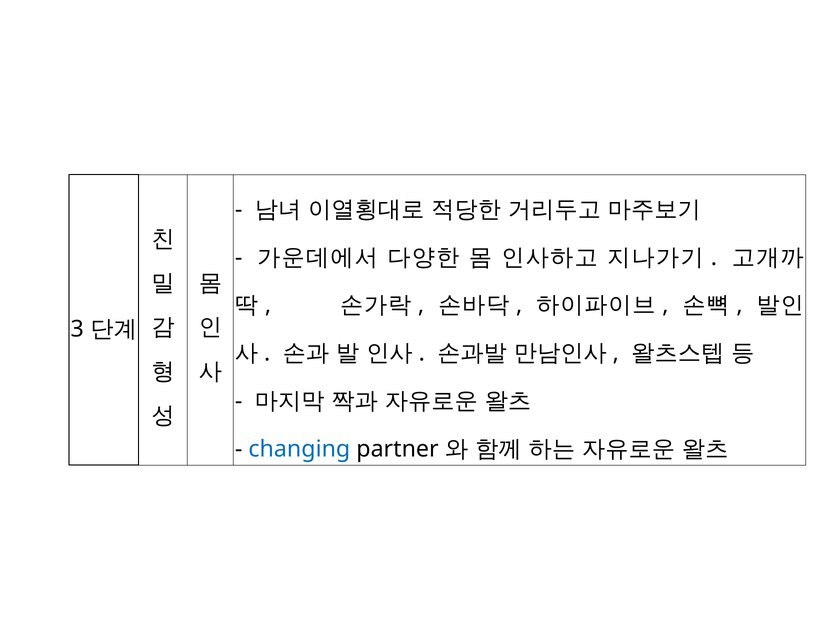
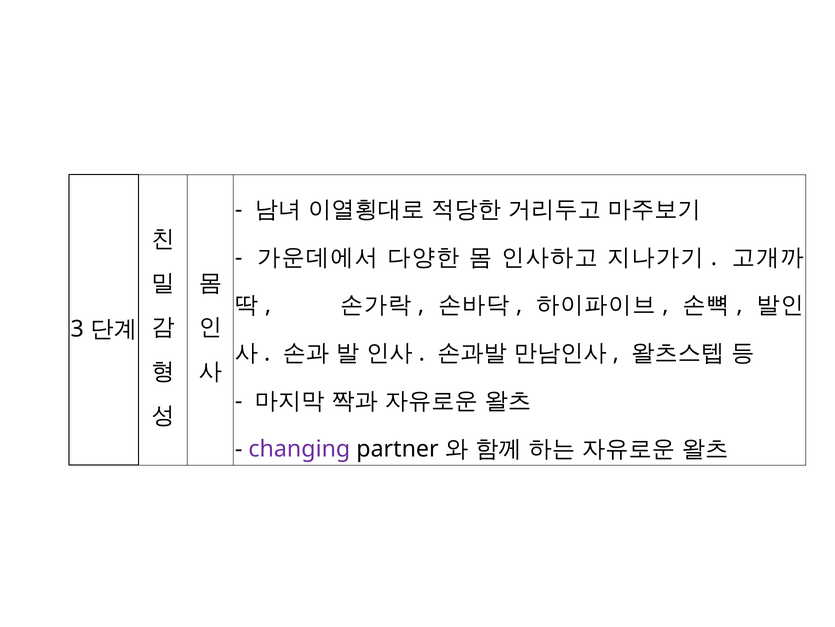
changing colour: blue -> purple (299, 448)
